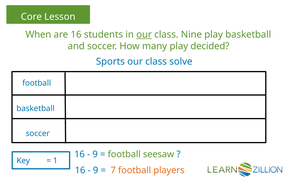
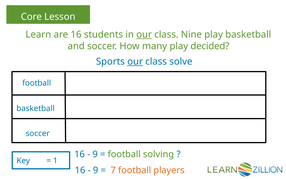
When: When -> Learn (38, 35)
our underline: none -> present (135, 61)
seesaw: seesaw -> solving (159, 154)
